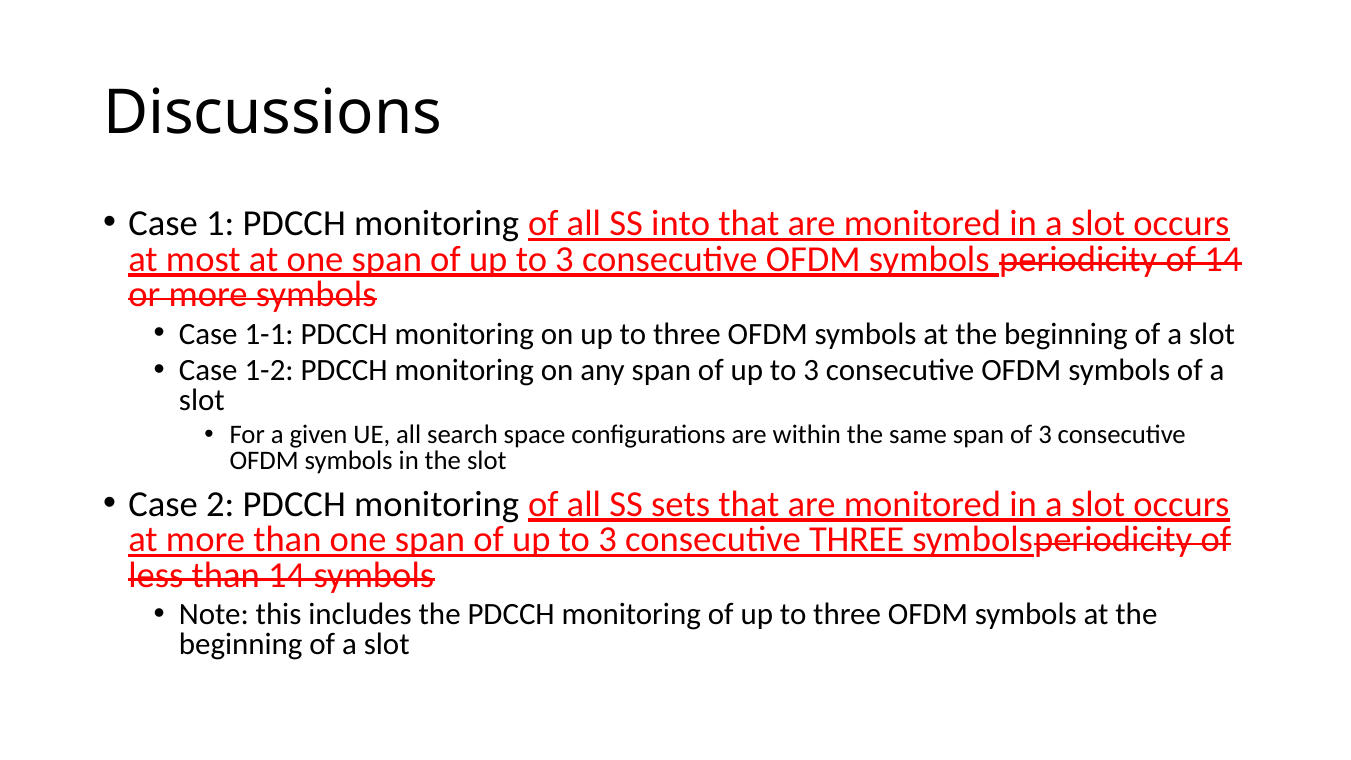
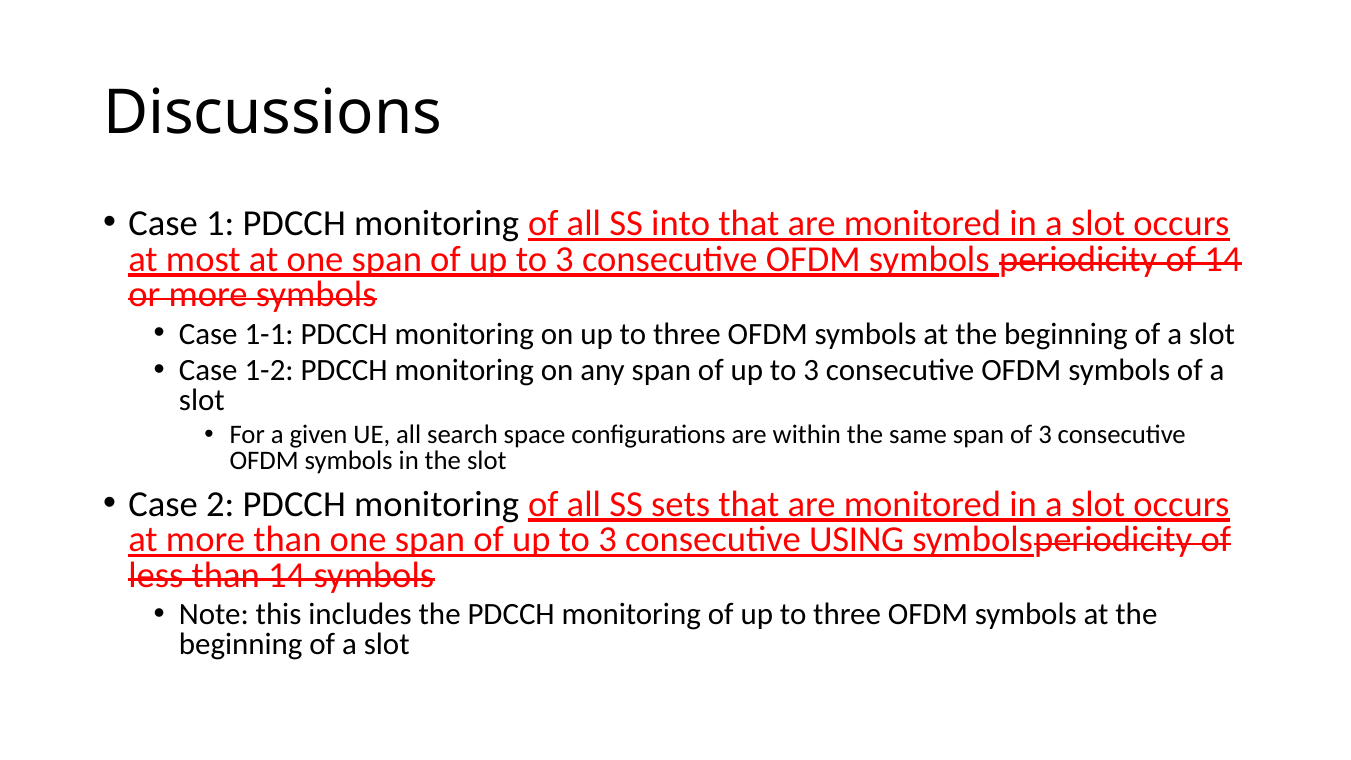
consecutive THREE: THREE -> USING (857, 540)
